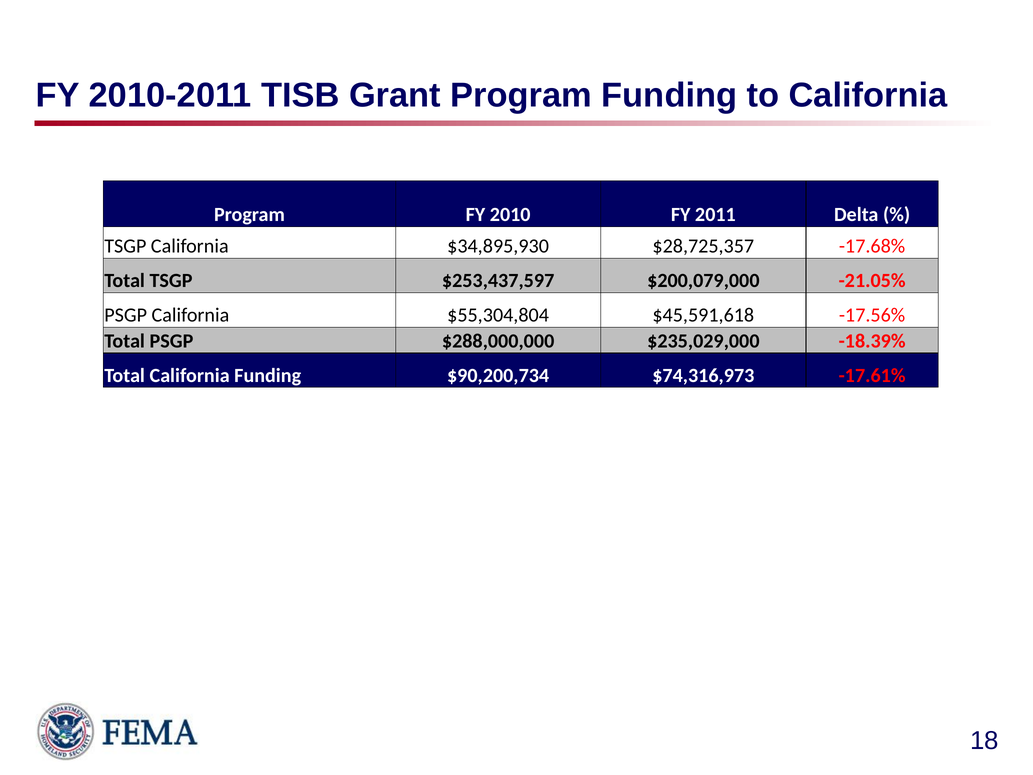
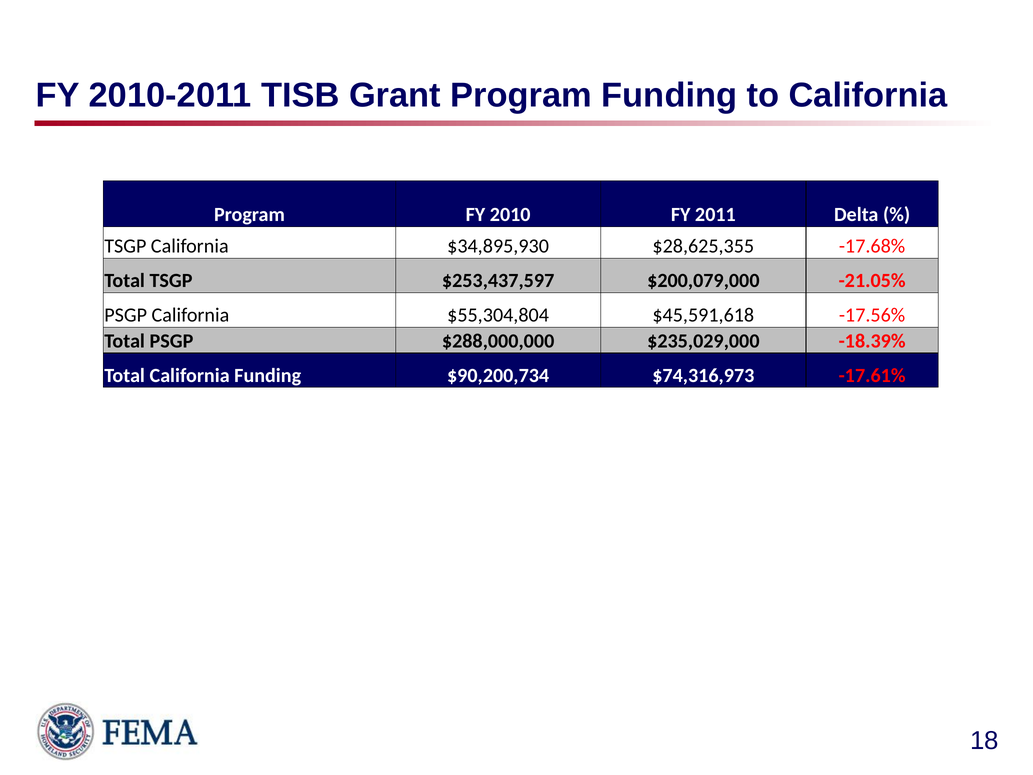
$28,725,357: $28,725,357 -> $28,625,355 (703, 246)
